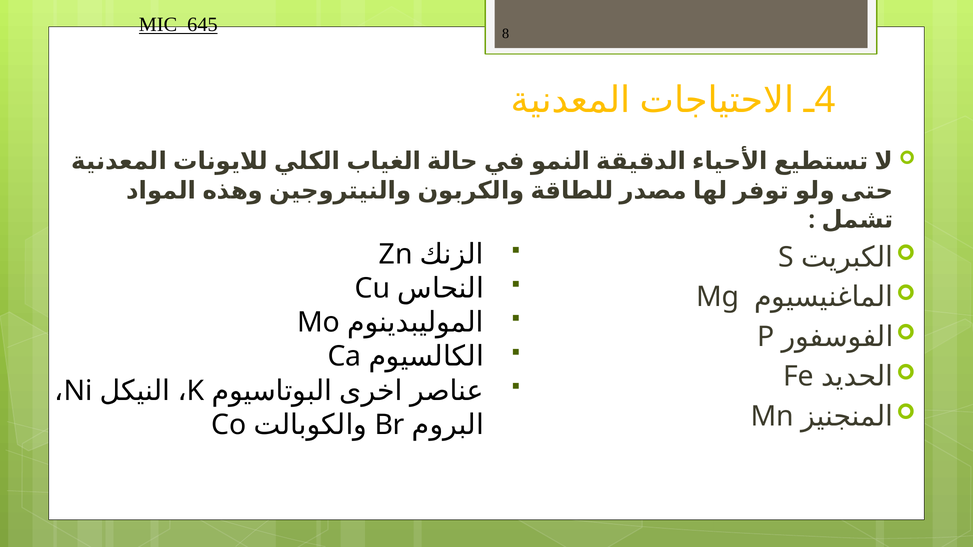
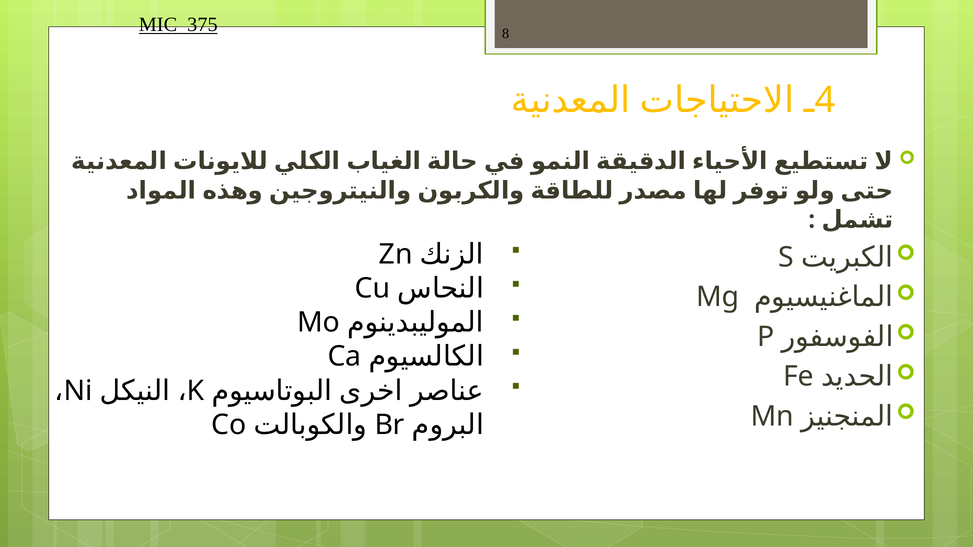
645: 645 -> 375 (202, 25)
